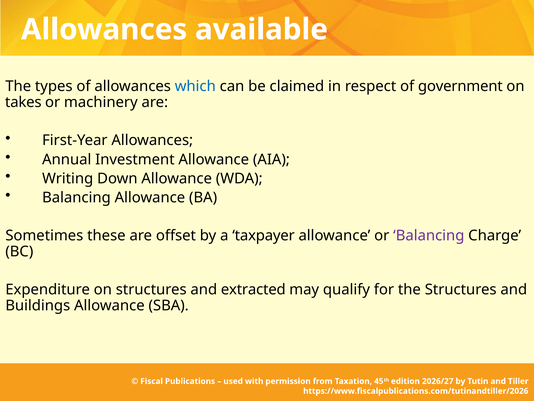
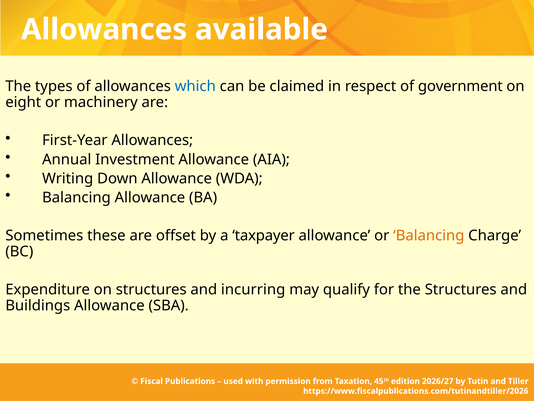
takes: takes -> eight (23, 102)
Balancing colour: purple -> orange (429, 235)
extracted: extracted -> incurring (253, 289)
